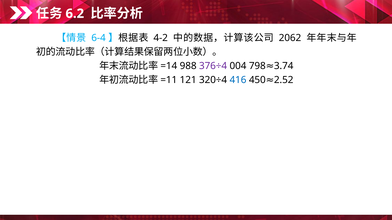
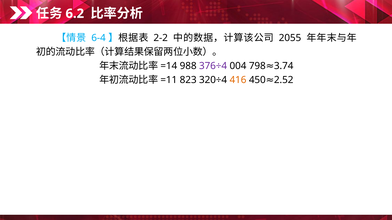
4-2: 4-2 -> 2-2 (161, 38)
2062: 2062 -> 2055 (290, 38)
121: 121 -> 823 (188, 80)
416 colour: blue -> orange (238, 80)
